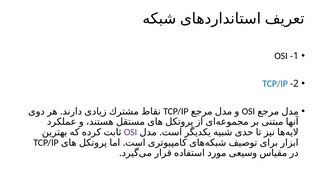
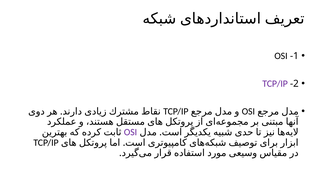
TCP/IP colour: blue -> purple (275, 83)
